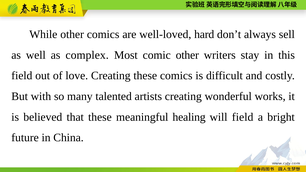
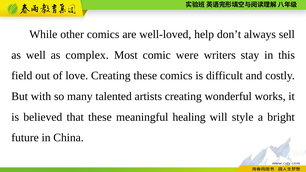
hard: hard -> help (204, 34)
comic other: other -> were (187, 55)
will field: field -> style (243, 117)
